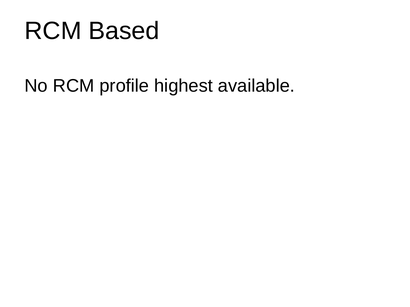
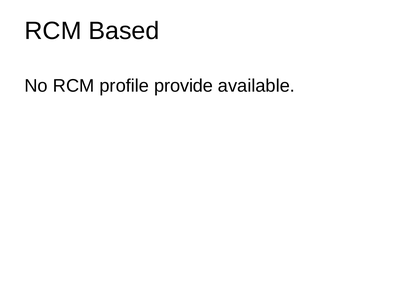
highest: highest -> provide (184, 86)
